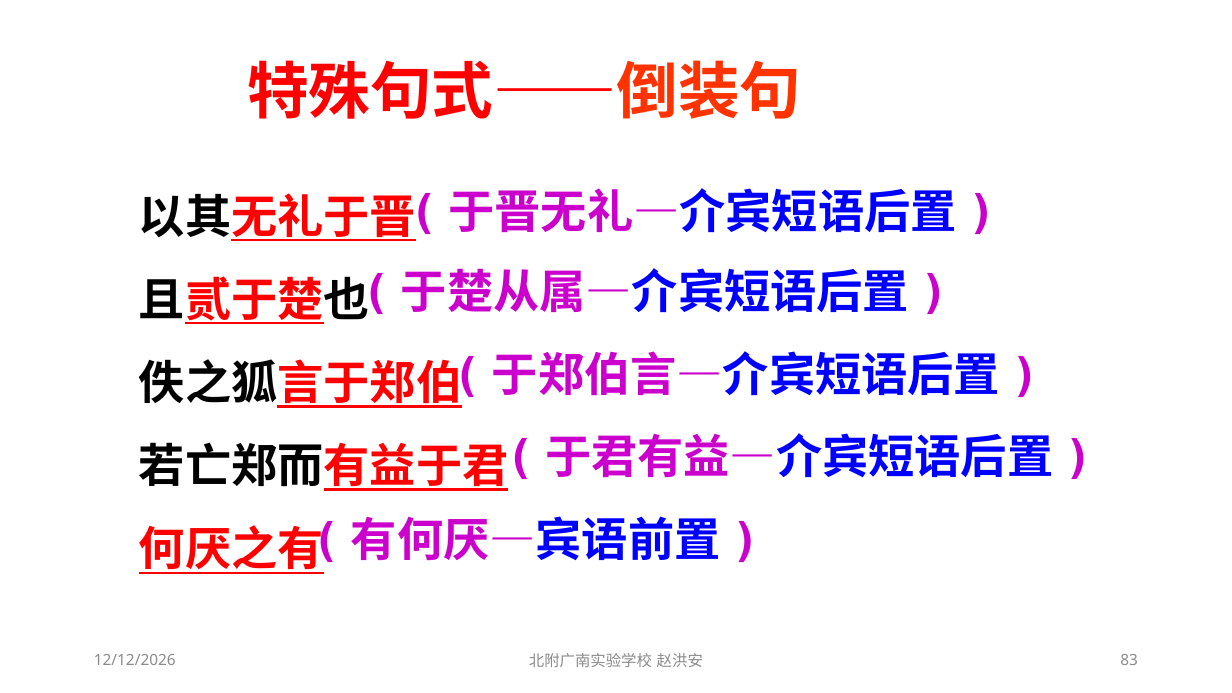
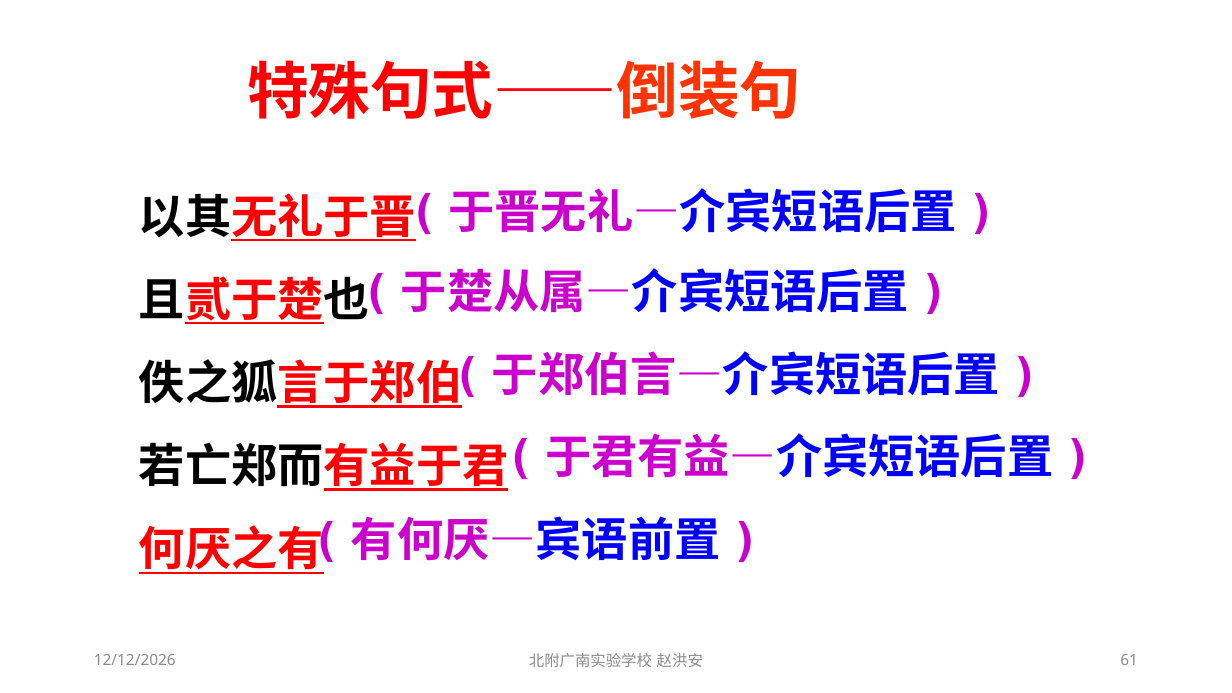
83: 83 -> 61 (1129, 661)
